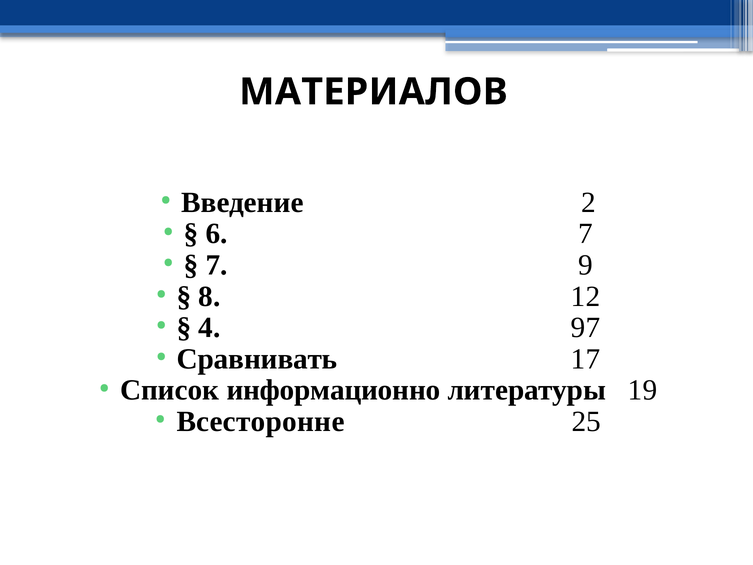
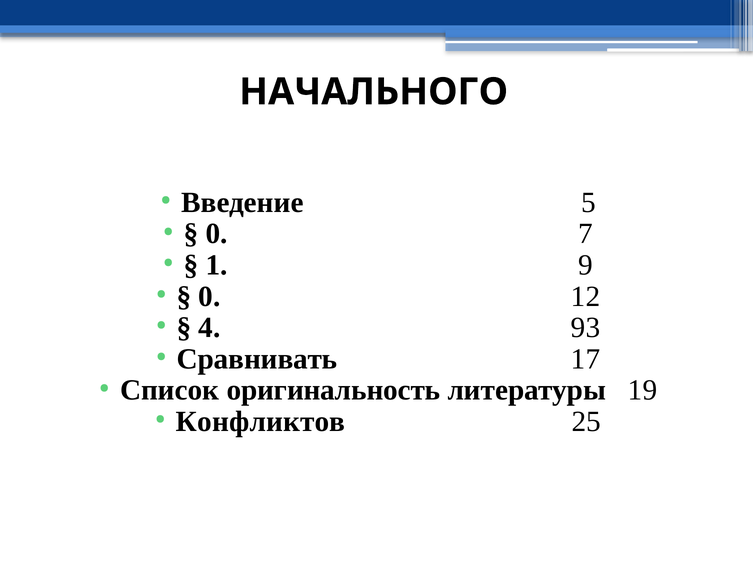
МАТЕРИАЛОВ: МАТЕРИАЛОВ -> НАЧАЛЬНОГО (374, 92)
2: 2 -> 5 (588, 202)
6: 6 -> 0 (217, 234)
7: 7 -> 1 (217, 265)
8: 8 -> 0 (209, 296)
97: 97 -> 93 (586, 328)
информационно: информационно -> оригинальность (333, 390)
Всесторонне: Всесторонне -> Конфликтов (261, 421)
